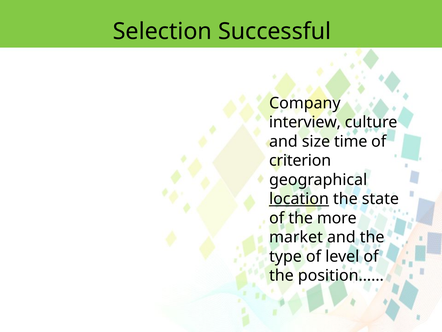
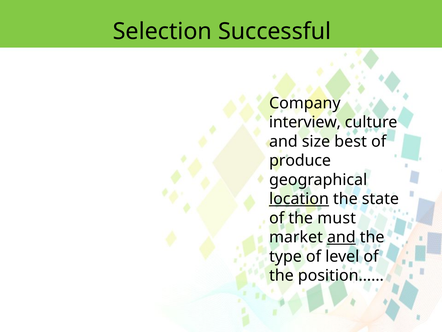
time: time -> best (351, 141)
criterion: criterion -> produce (300, 160)
more: more -> must (337, 218)
and underline: none -> present (341, 237)
